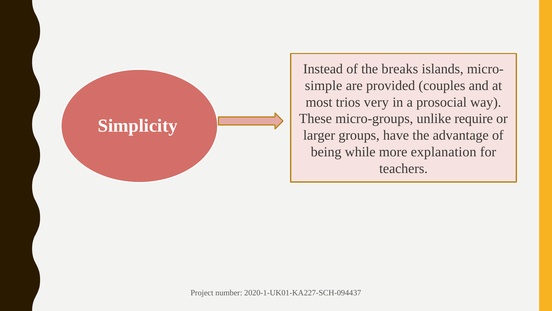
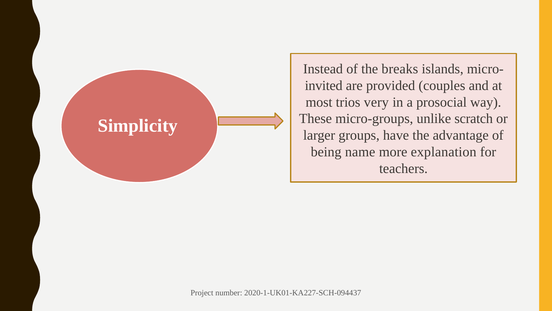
simple: simple -> invited (324, 85)
require: require -> scratch (474, 119)
while: while -> name (360, 152)
